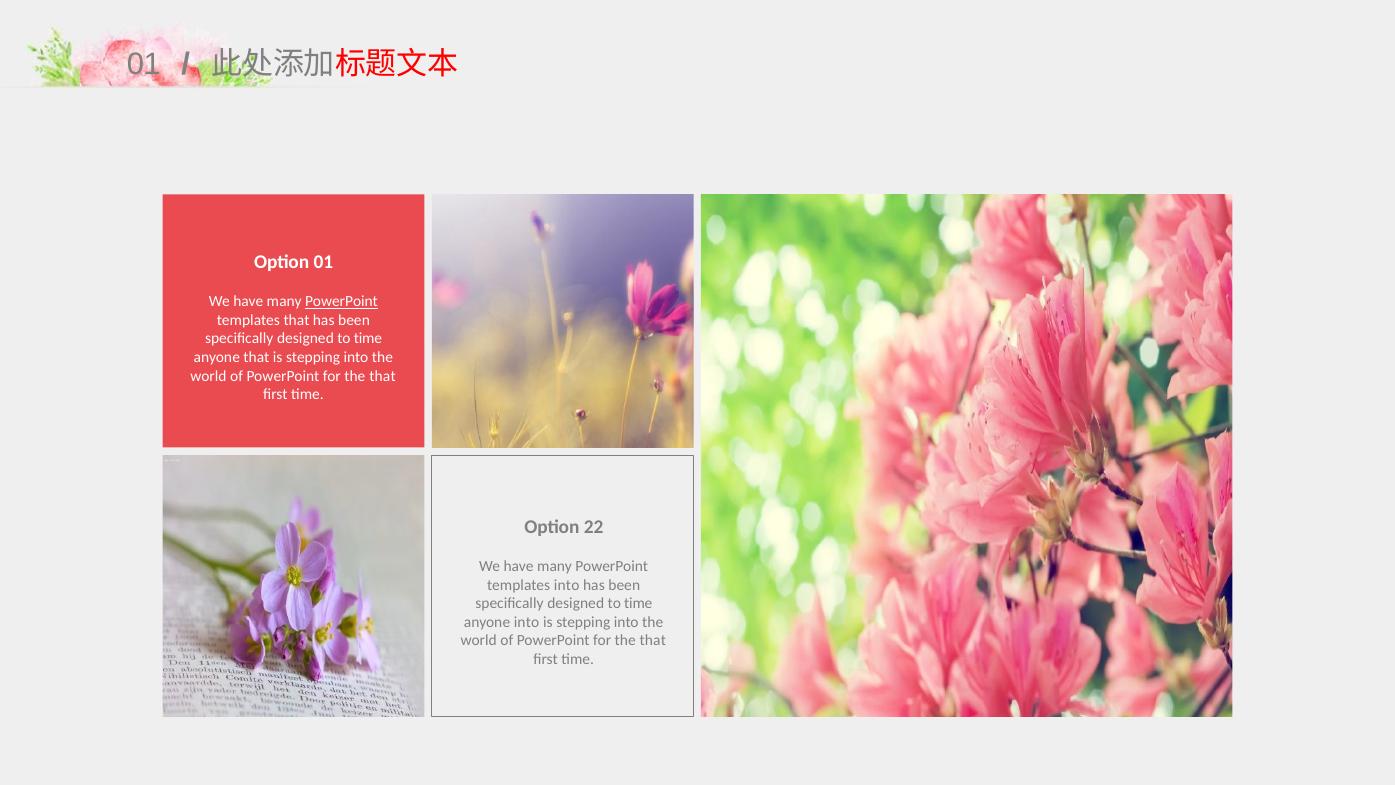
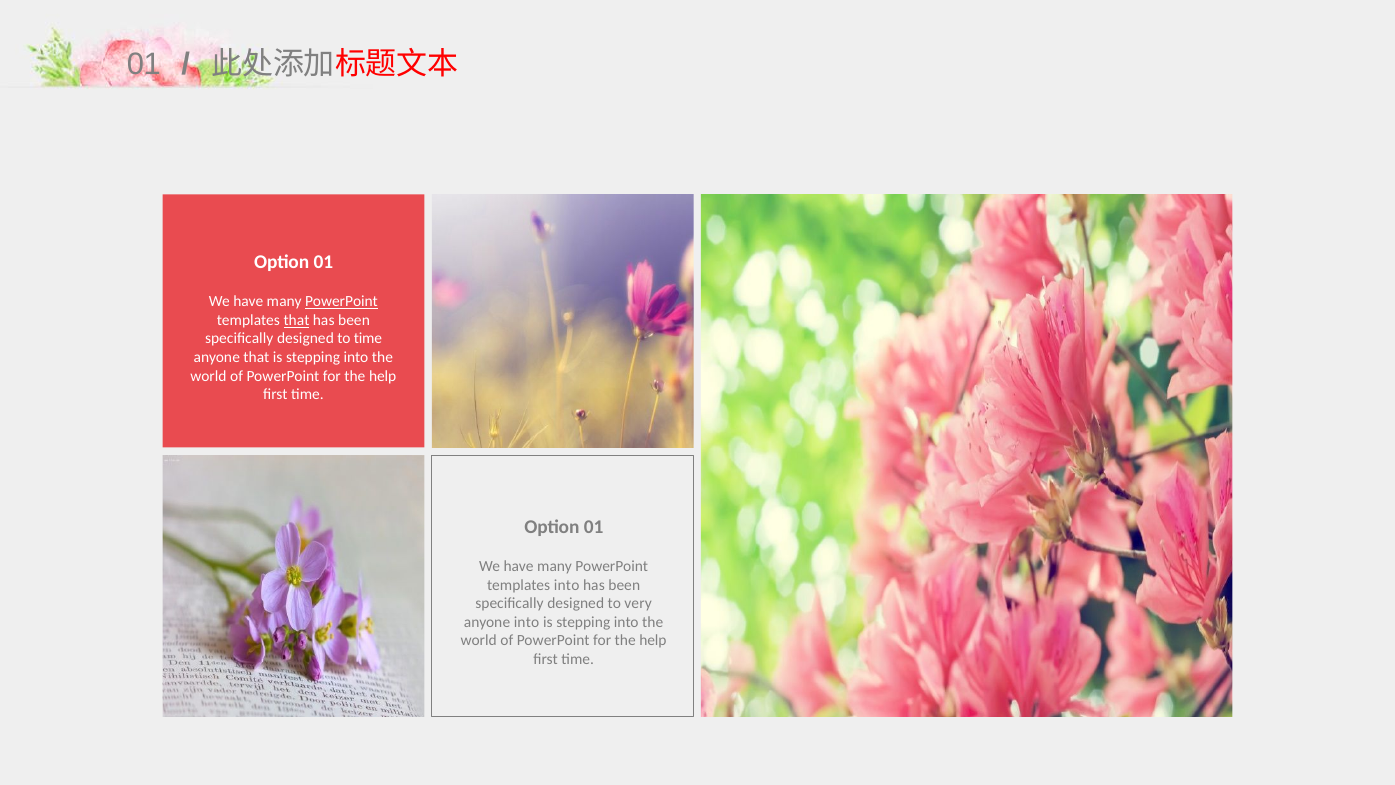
that underline: none -> present (297, 320)
that: that -> help (383, 376)
22: 22 -> 01 (594, 527)
time: time -> very (638, 603)
that: that -> help (653, 640)
